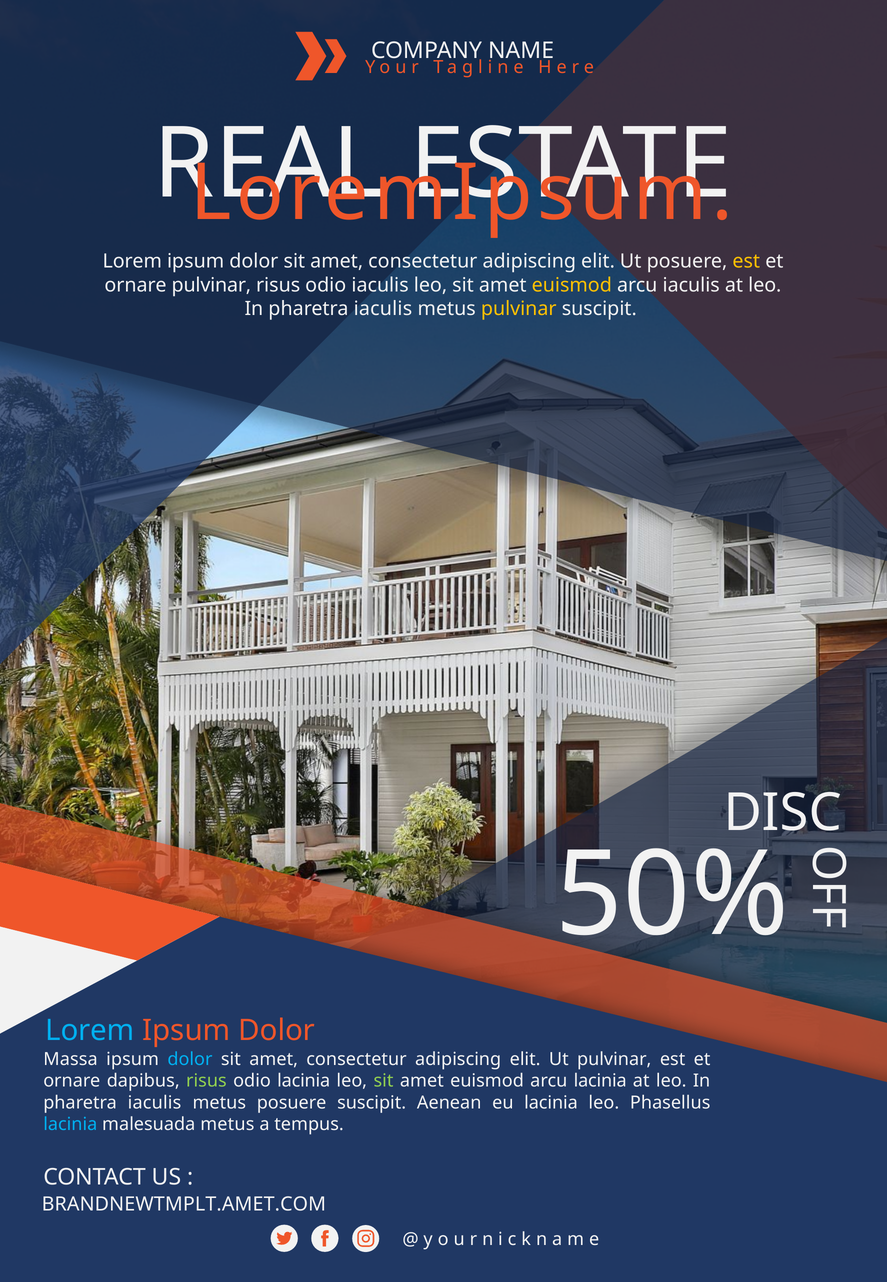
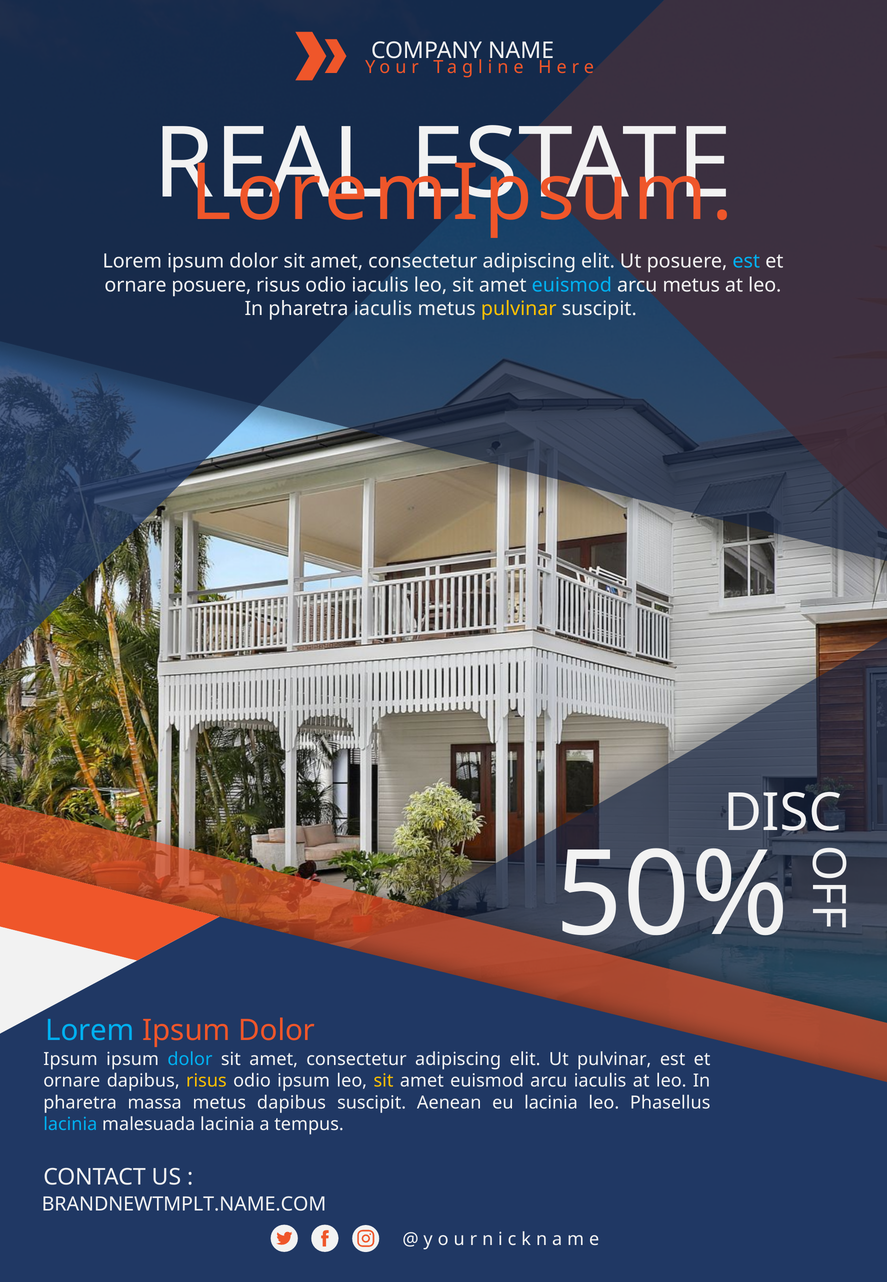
est colour: yellow -> light blue (746, 261)
ornare pulvinar: pulvinar -> posuere (211, 285)
euismod colour: yellow -> light blue (572, 285)
arcu iaculis: iaculis -> metus (691, 285)
Massa: Massa -> Ipsum (70, 1058)
risus colour: light green -> yellow (206, 1080)
odio lacinia: lacinia -> ipsum (304, 1080)
sit colour: light green -> yellow (383, 1080)
arcu lacinia: lacinia -> iaculis (600, 1080)
iaculis: iaculis -> massa (155, 1102)
metus posuere: posuere -> dapibus (291, 1102)
malesuada metus: metus -> lacinia (227, 1124)
BRANDNEWTMPLT.AMET.COM: BRANDNEWTMPLT.AMET.COM -> BRANDNEWTMPLT.NAME.COM (184, 1204)
